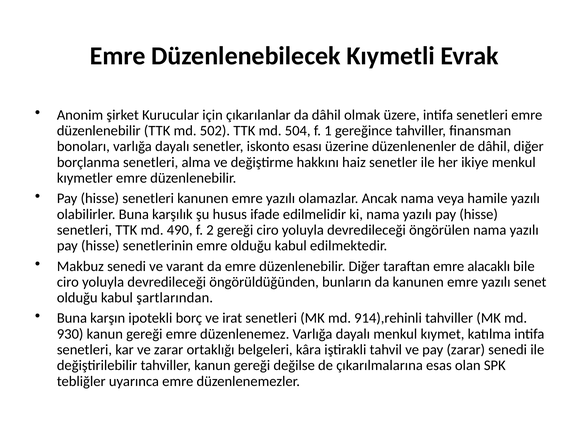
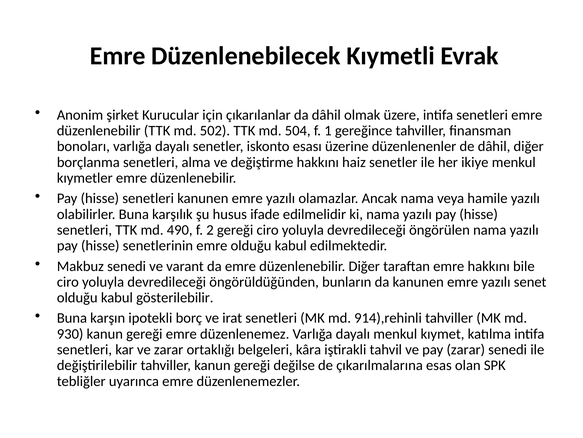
emre alacaklı: alacaklı -> hakkını (489, 266)
şartlarından: şartlarından -> gösterilebilir (175, 297)
